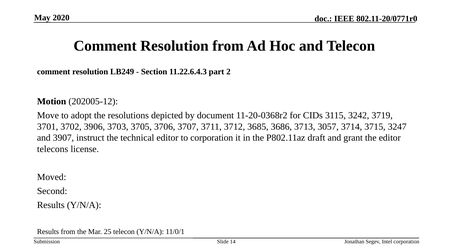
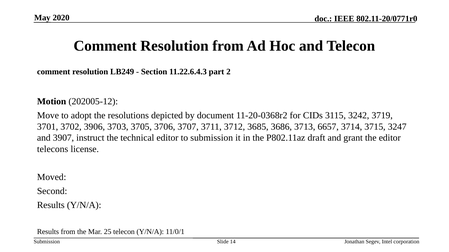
3057: 3057 -> 6657 (328, 127)
to corporation: corporation -> submission (212, 138)
